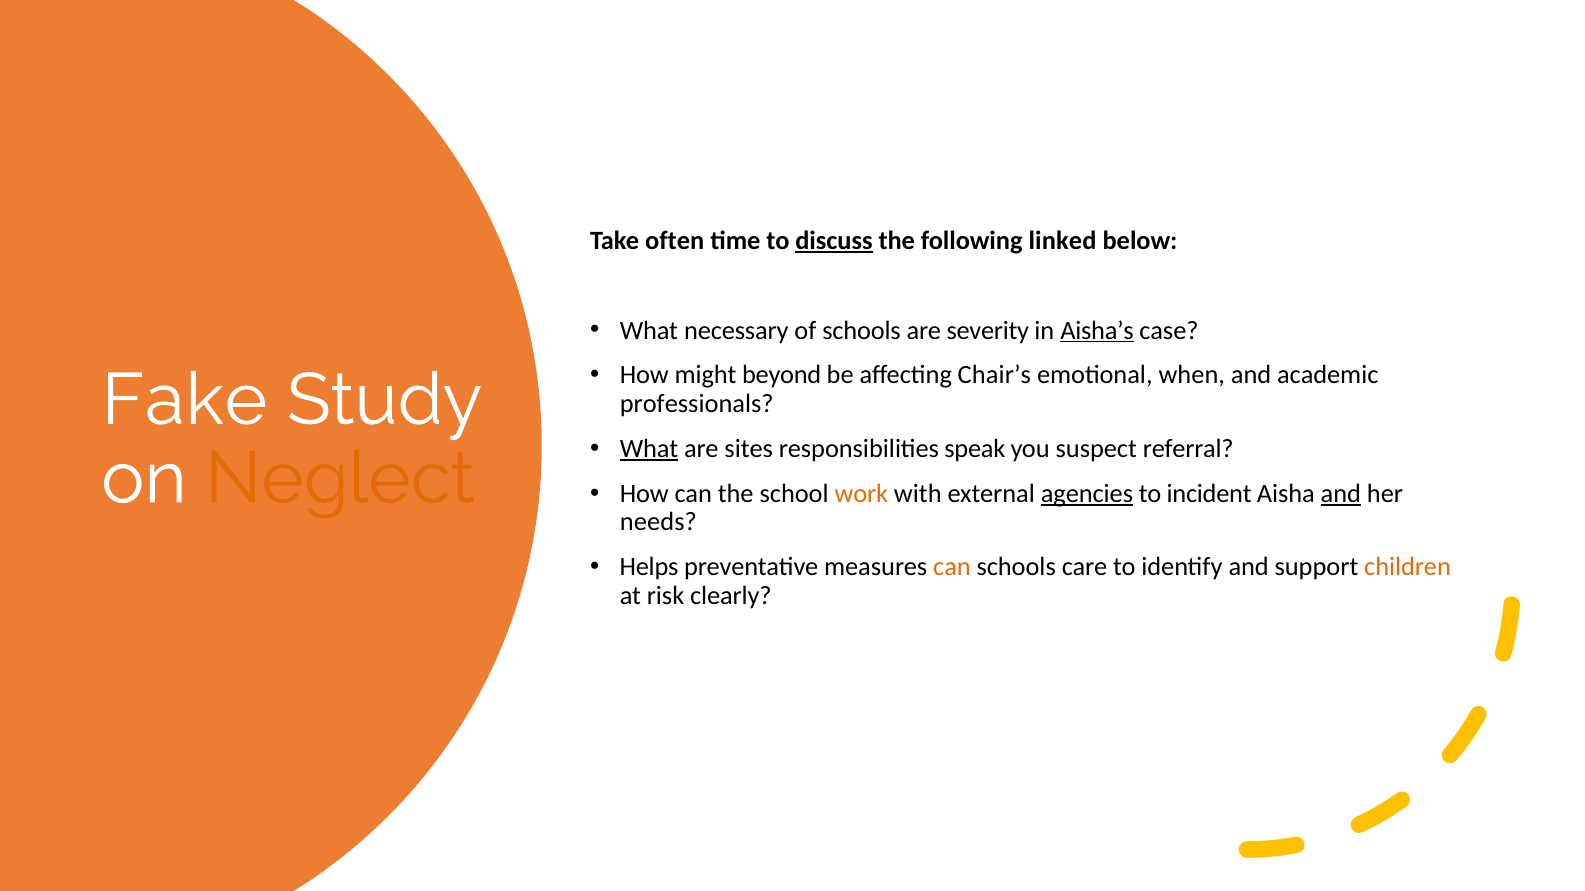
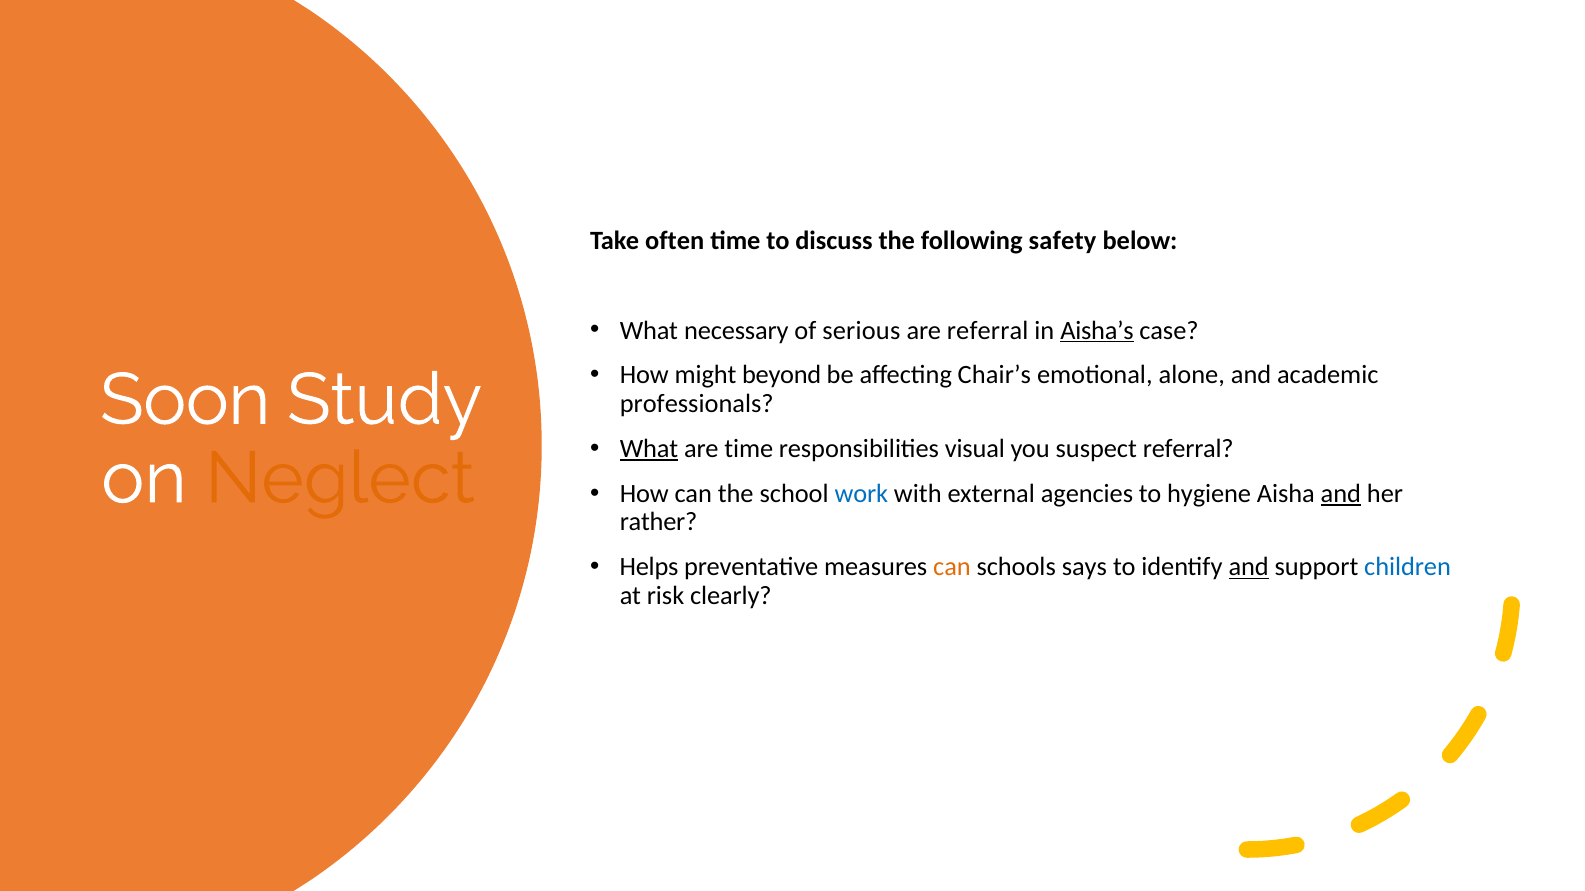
discuss underline: present -> none (834, 241)
linked: linked -> safety (1063, 241)
of schools: schools -> serious (861, 331)
are severity: severity -> referral (988, 331)
when: when -> alone (1192, 375)
Fake: Fake -> Soon (185, 400)
are sites: sites -> time (749, 449)
speak: speak -> visual (975, 449)
work colour: orange -> blue (861, 494)
agencies underline: present -> none (1087, 494)
incident: incident -> hygiene (1209, 494)
needs: needs -> rather (659, 522)
care: care -> says (1084, 567)
and underline: none -> present (1249, 567)
children colour: orange -> blue (1408, 567)
